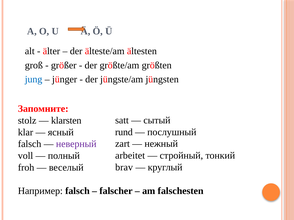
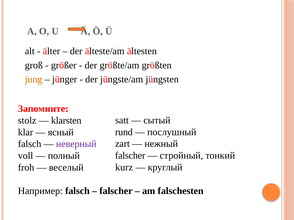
jung colour: blue -> orange (34, 80)
arbeitet: arbeitet -> falscher (130, 156)
brav: brav -> kurz (124, 168)
